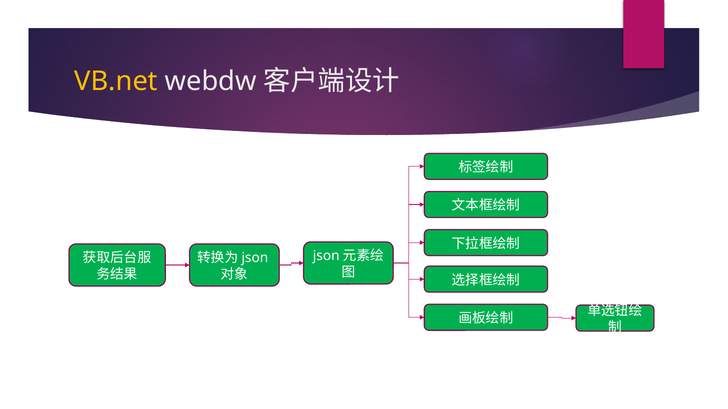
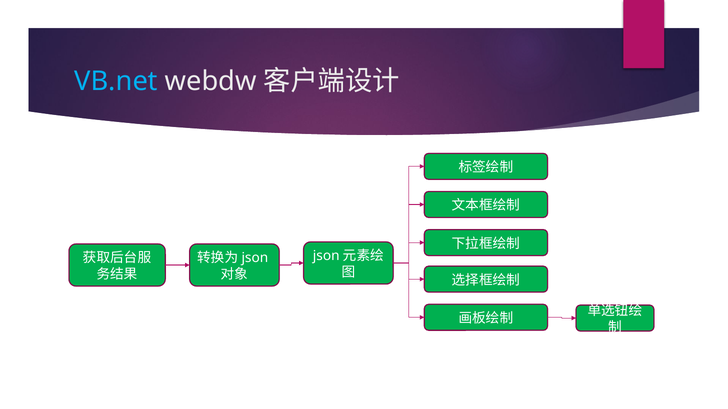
VB.net colour: yellow -> light blue (116, 81)
